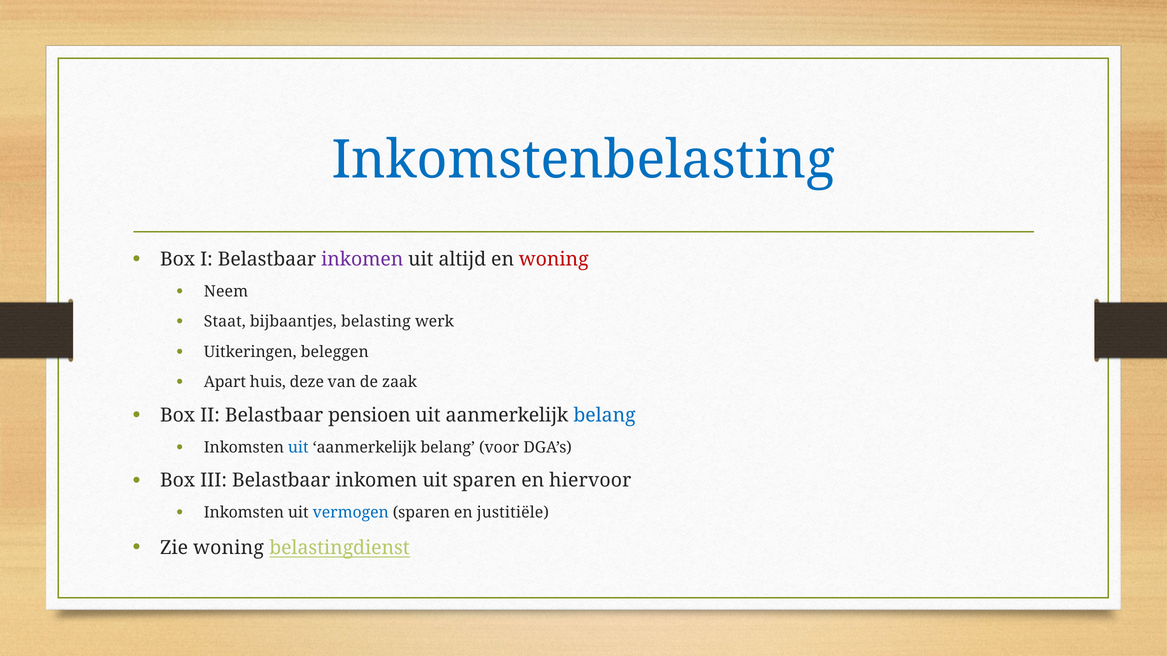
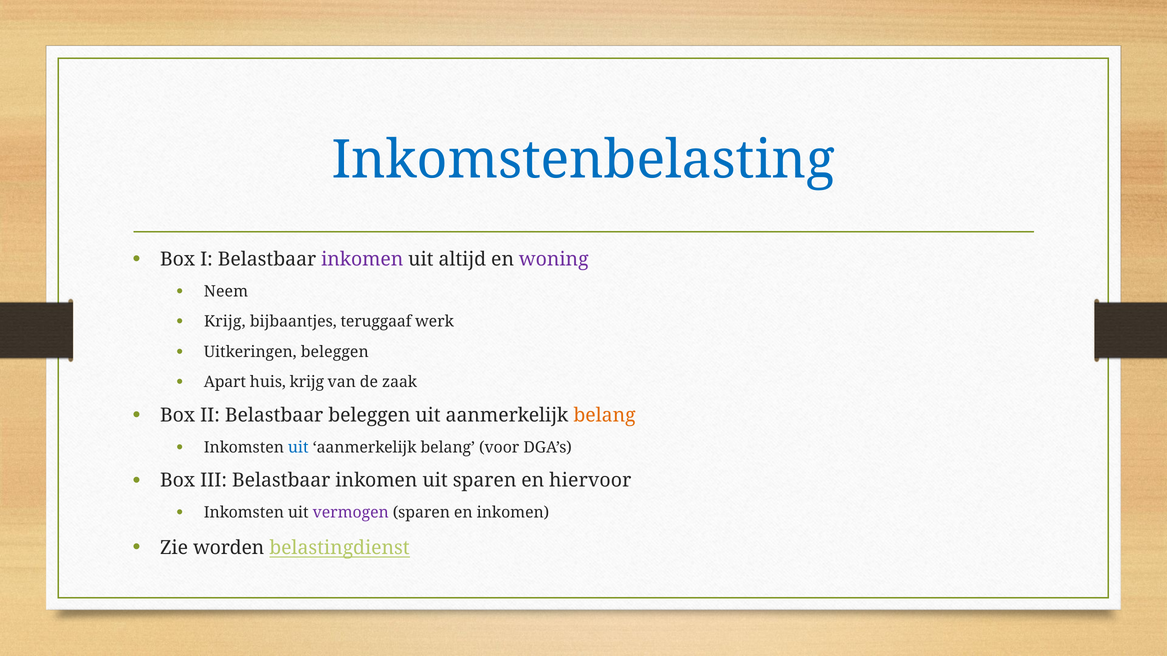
woning colour: red -> purple (554, 260)
Staat: Staat -> Krijg (225, 322)
belasting: belasting -> teruggaaf (376, 322)
huis deze: deze -> krijg (307, 382)
Belastbaar pensioen: pensioen -> beleggen (369, 415)
belang colour: blue -> orange (605, 415)
vermogen colour: blue -> purple (351, 513)
en justitiële: justitiële -> inkomen (513, 513)
Zie woning: woning -> worden (229, 548)
